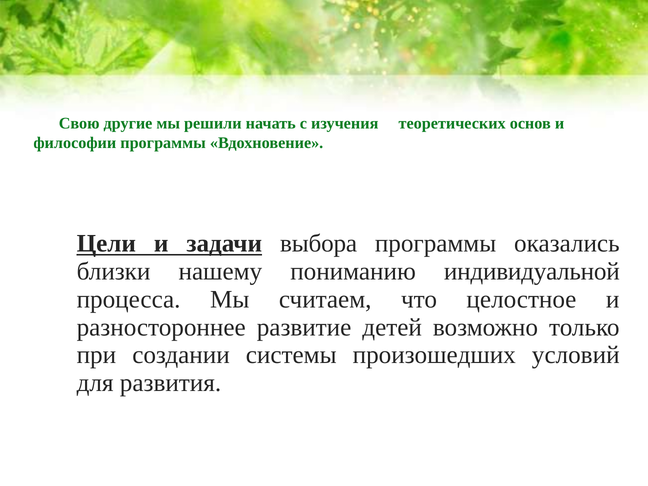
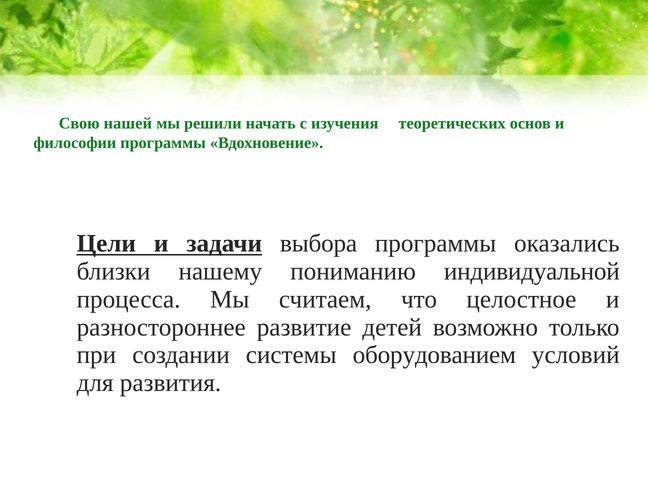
другие: другие -> нашей (128, 124)
произошедших: произошедших -> оборудованием (434, 355)
